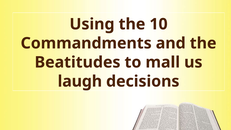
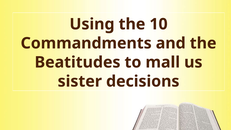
laugh: laugh -> sister (80, 81)
